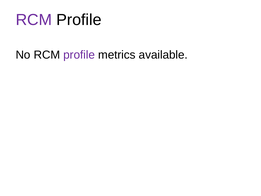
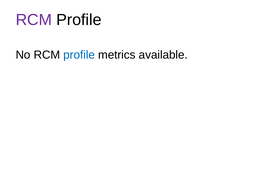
profile colour: purple -> blue (79, 55)
